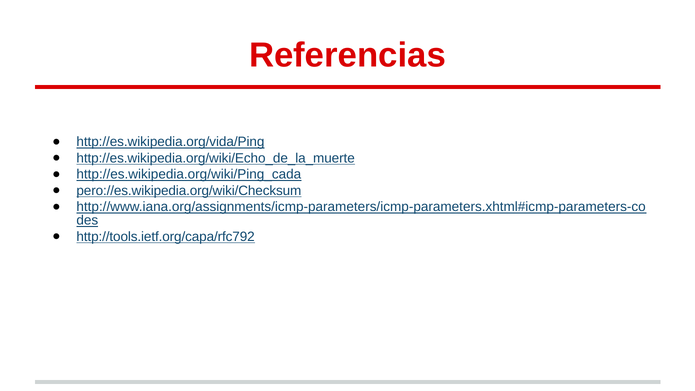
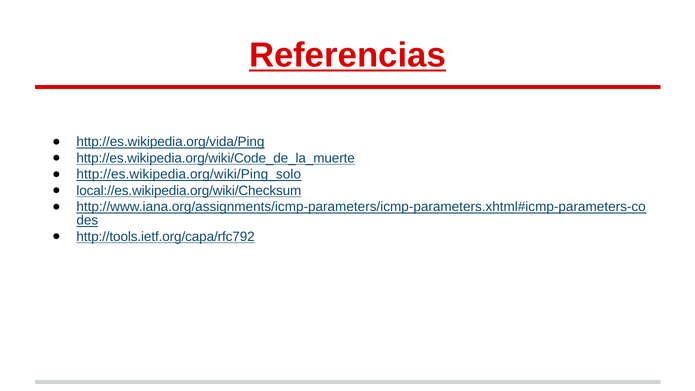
Referencias underline: none -> present (347, 55)
http://es.wikipedia.org/wiki/Echo_de_la_muerte: http://es.wikipedia.org/wiki/Echo_de_la_muerte -> http://es.wikipedia.org/wiki/Code_de_la_muerte (216, 158)
http://es.wikipedia.org/wiki/Ping_cada: http://es.wikipedia.org/wiki/Ping_cada -> http://es.wikipedia.org/wiki/Ping_solo (189, 174)
pero://es.wikipedia.org/wiki/Checksum: pero://es.wikipedia.org/wiki/Checksum -> local://es.wikipedia.org/wiki/Checksum (189, 191)
